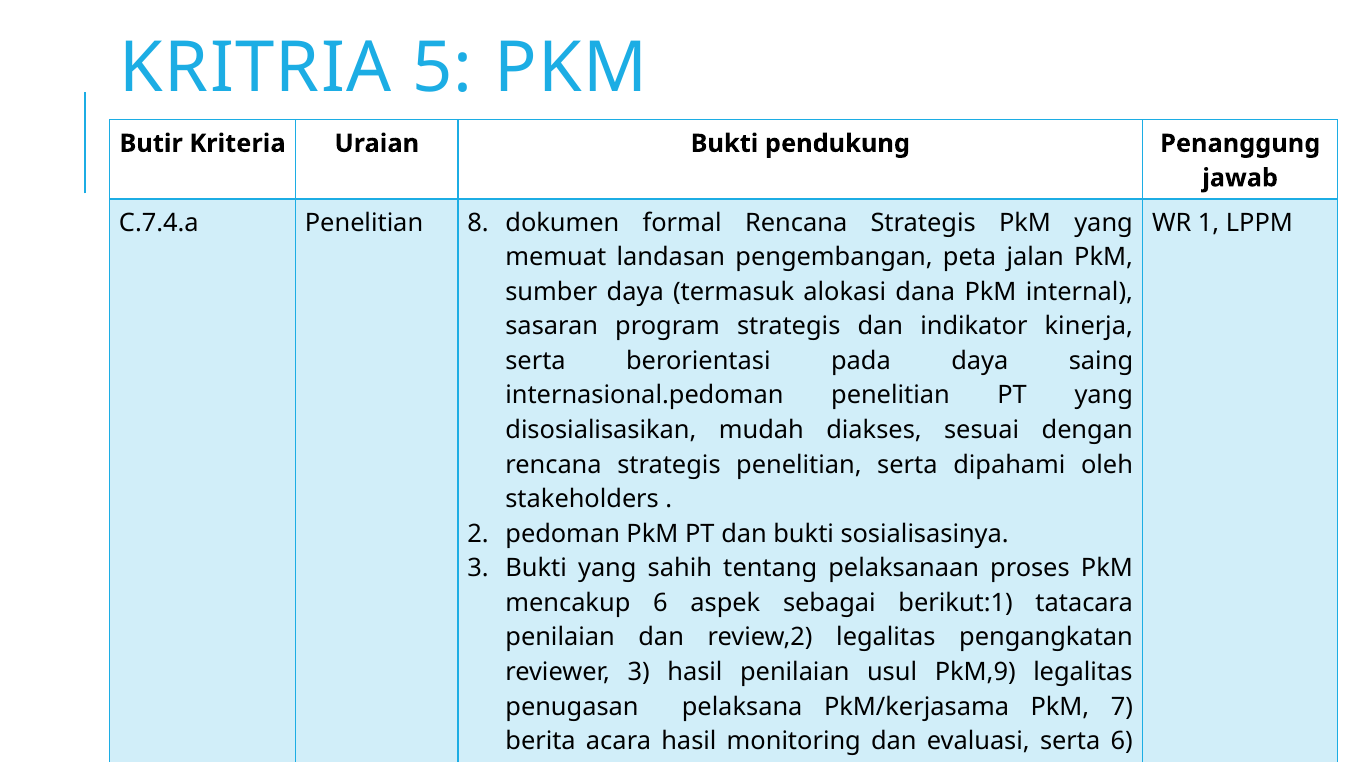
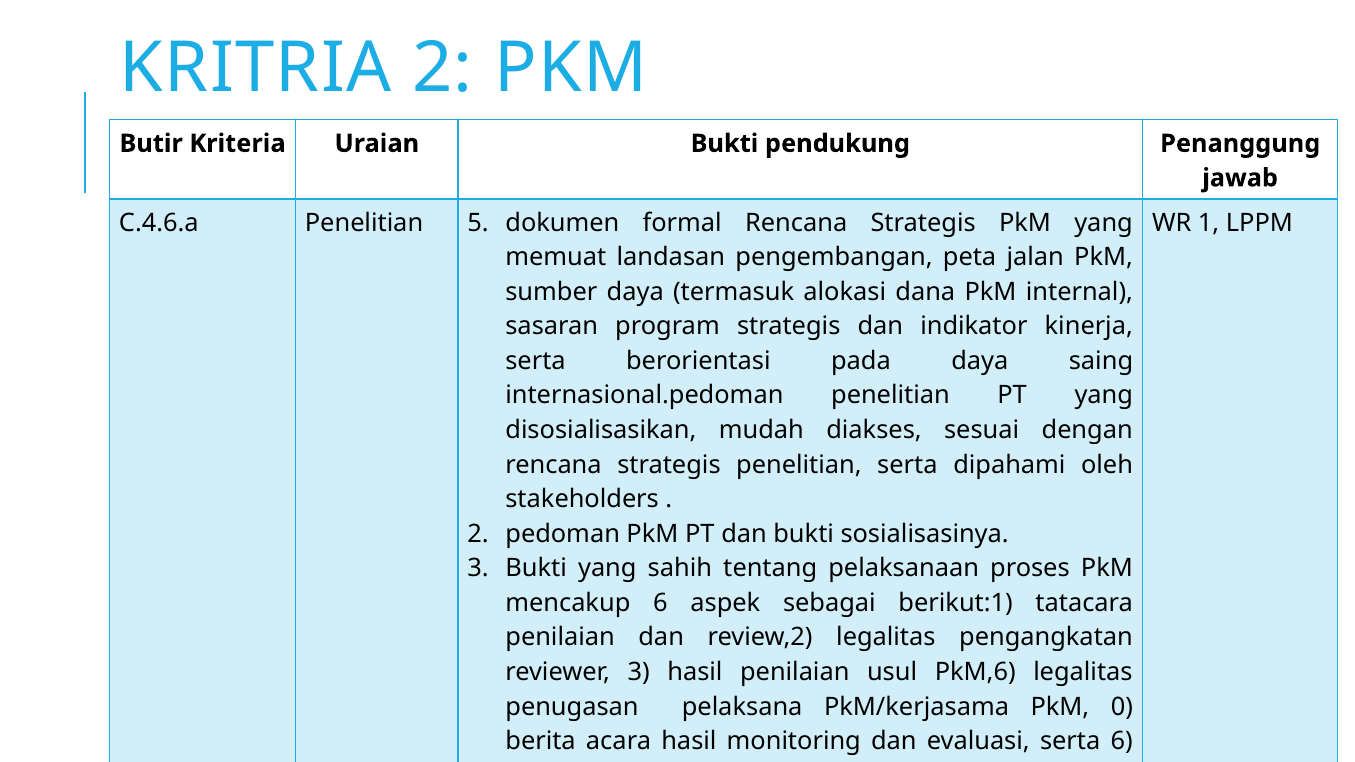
KRITRIA 5: 5 -> 2 (443, 68)
C.7.4.a: C.7.4.a -> C.4.6.a (159, 223)
8: 8 -> 5 (478, 223)
PkM,9: PkM,9 -> PkM,6 (975, 672)
7: 7 -> 0 (1122, 707)
